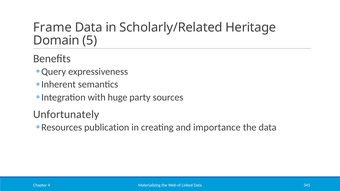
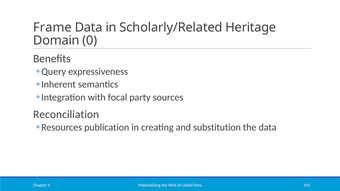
5: 5 -> 0 (90, 40)
huge: huge -> focal (117, 97)
Unfortunately: Unfortunately -> Reconciliation (66, 115)
importance: importance -> substitution (217, 127)
